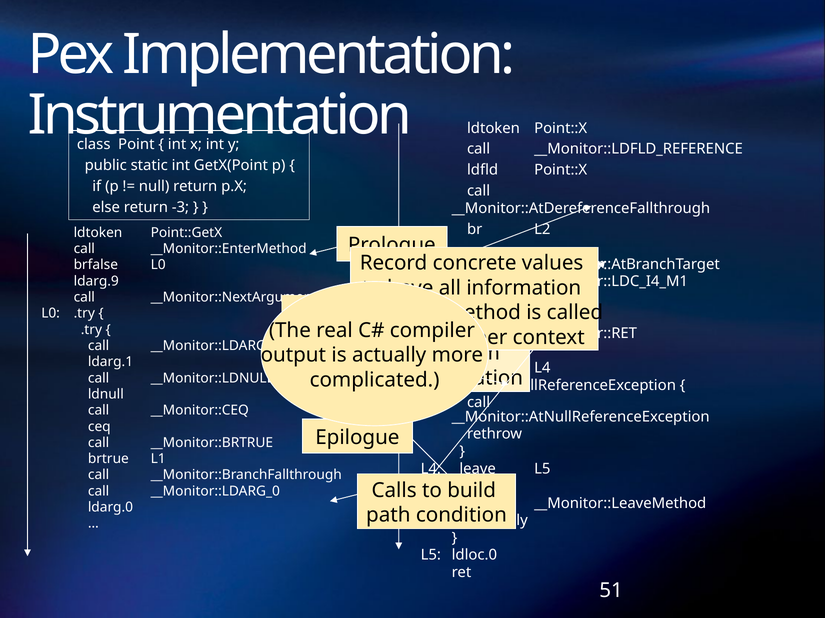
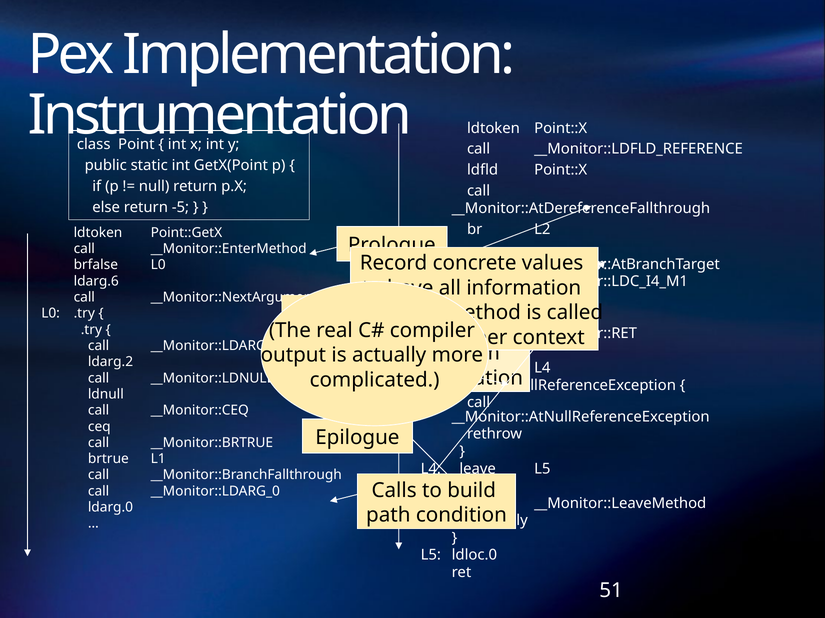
-3: -3 -> -5 (180, 207)
ldarg.9: ldarg.9 -> ldarg.6 (96, 281)
ldarg.1: ldarg.1 -> ldarg.2 (111, 362)
